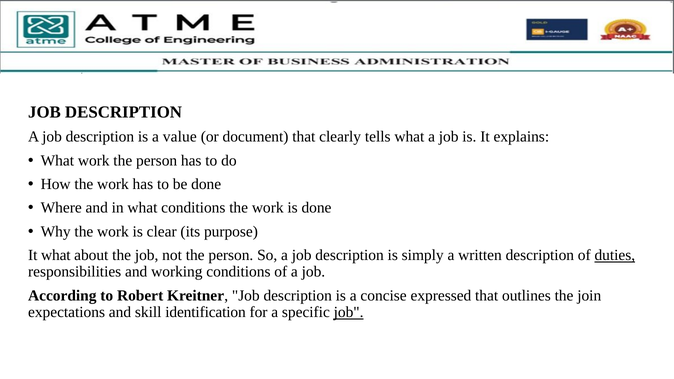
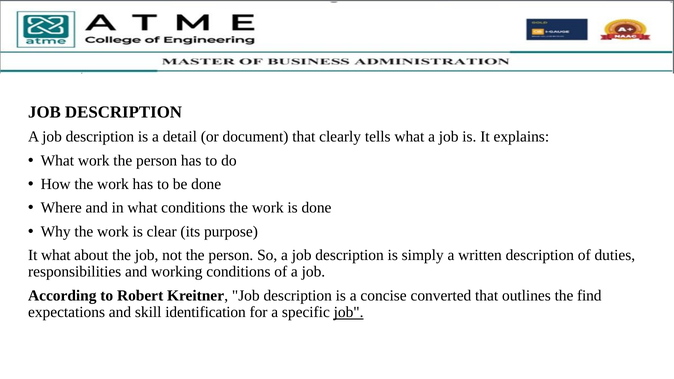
value: value -> detail (180, 137)
duties underline: present -> none (615, 255)
expressed: expressed -> converted (441, 296)
join: join -> find (589, 296)
